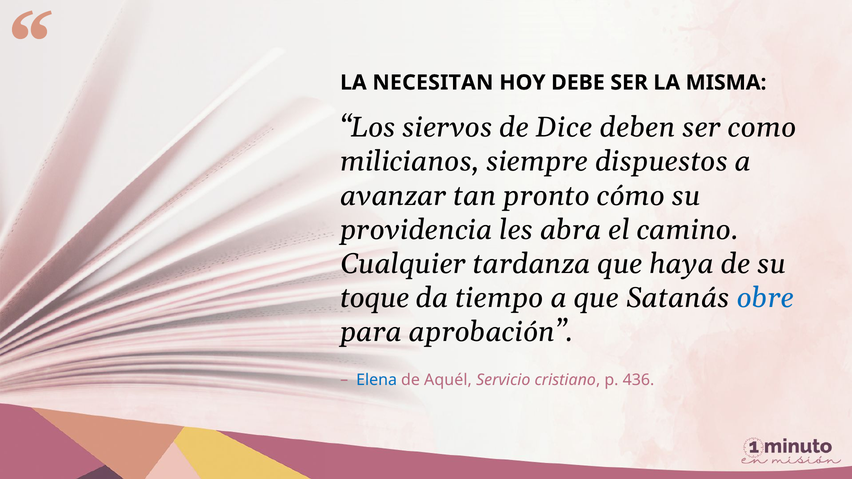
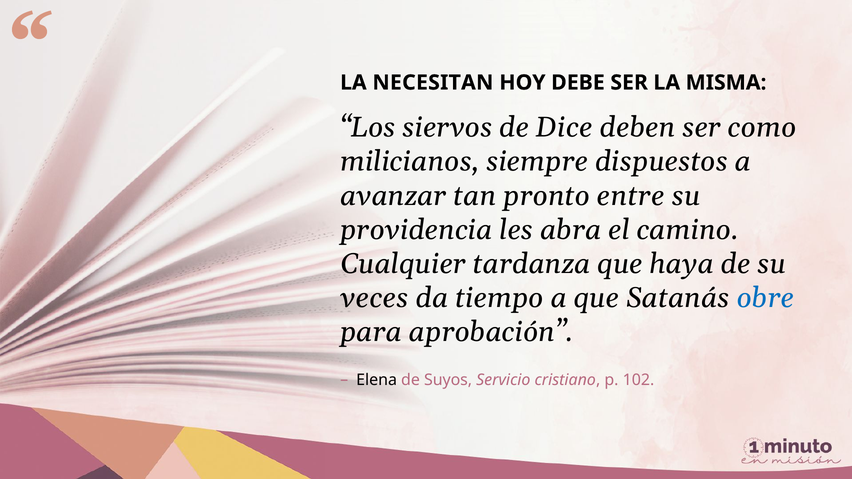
cómo: cómo -> entre (631, 196)
toque: toque -> veces (374, 298)
Elena colour: blue -> black (377, 380)
Aquél: Aquél -> Suyos (448, 380)
436: 436 -> 102 (638, 380)
